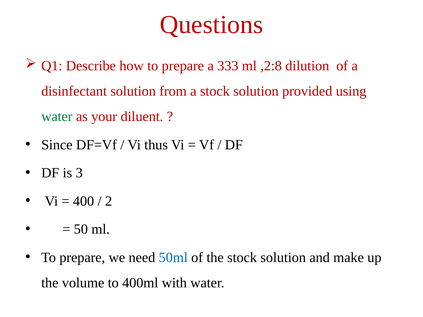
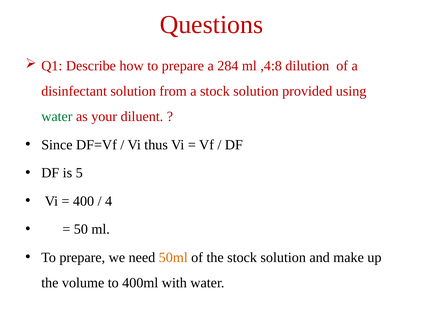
333: 333 -> 284 (228, 66)
,2:8: ,2:8 -> ,4:8 (271, 66)
3: 3 -> 5 (79, 173)
2: 2 -> 4 (109, 201)
50ml colour: blue -> orange (173, 258)
